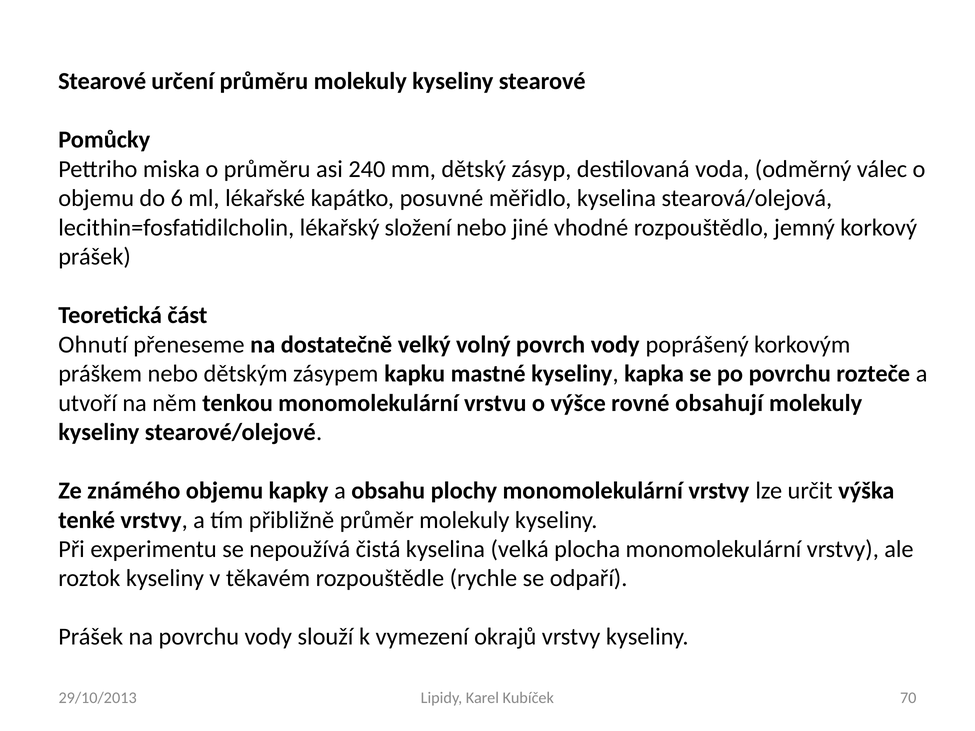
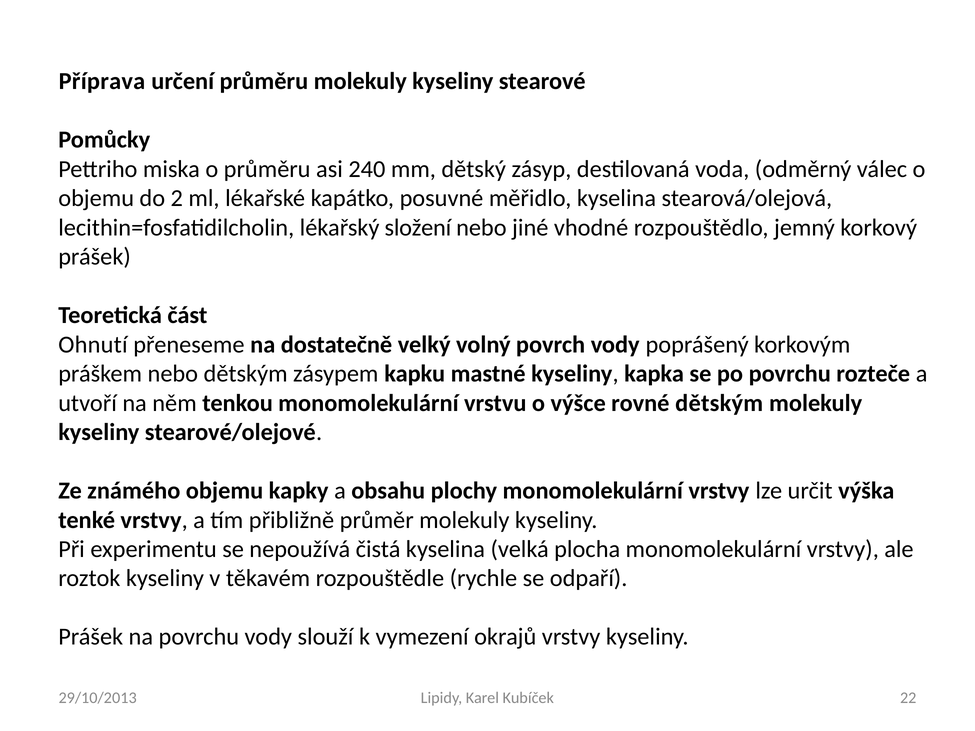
Stearové: Stearové -> Příprava (102, 81)
6: 6 -> 2 (177, 198)
rovné obsahují: obsahují -> dětským (719, 403)
70: 70 -> 22 (908, 698)
